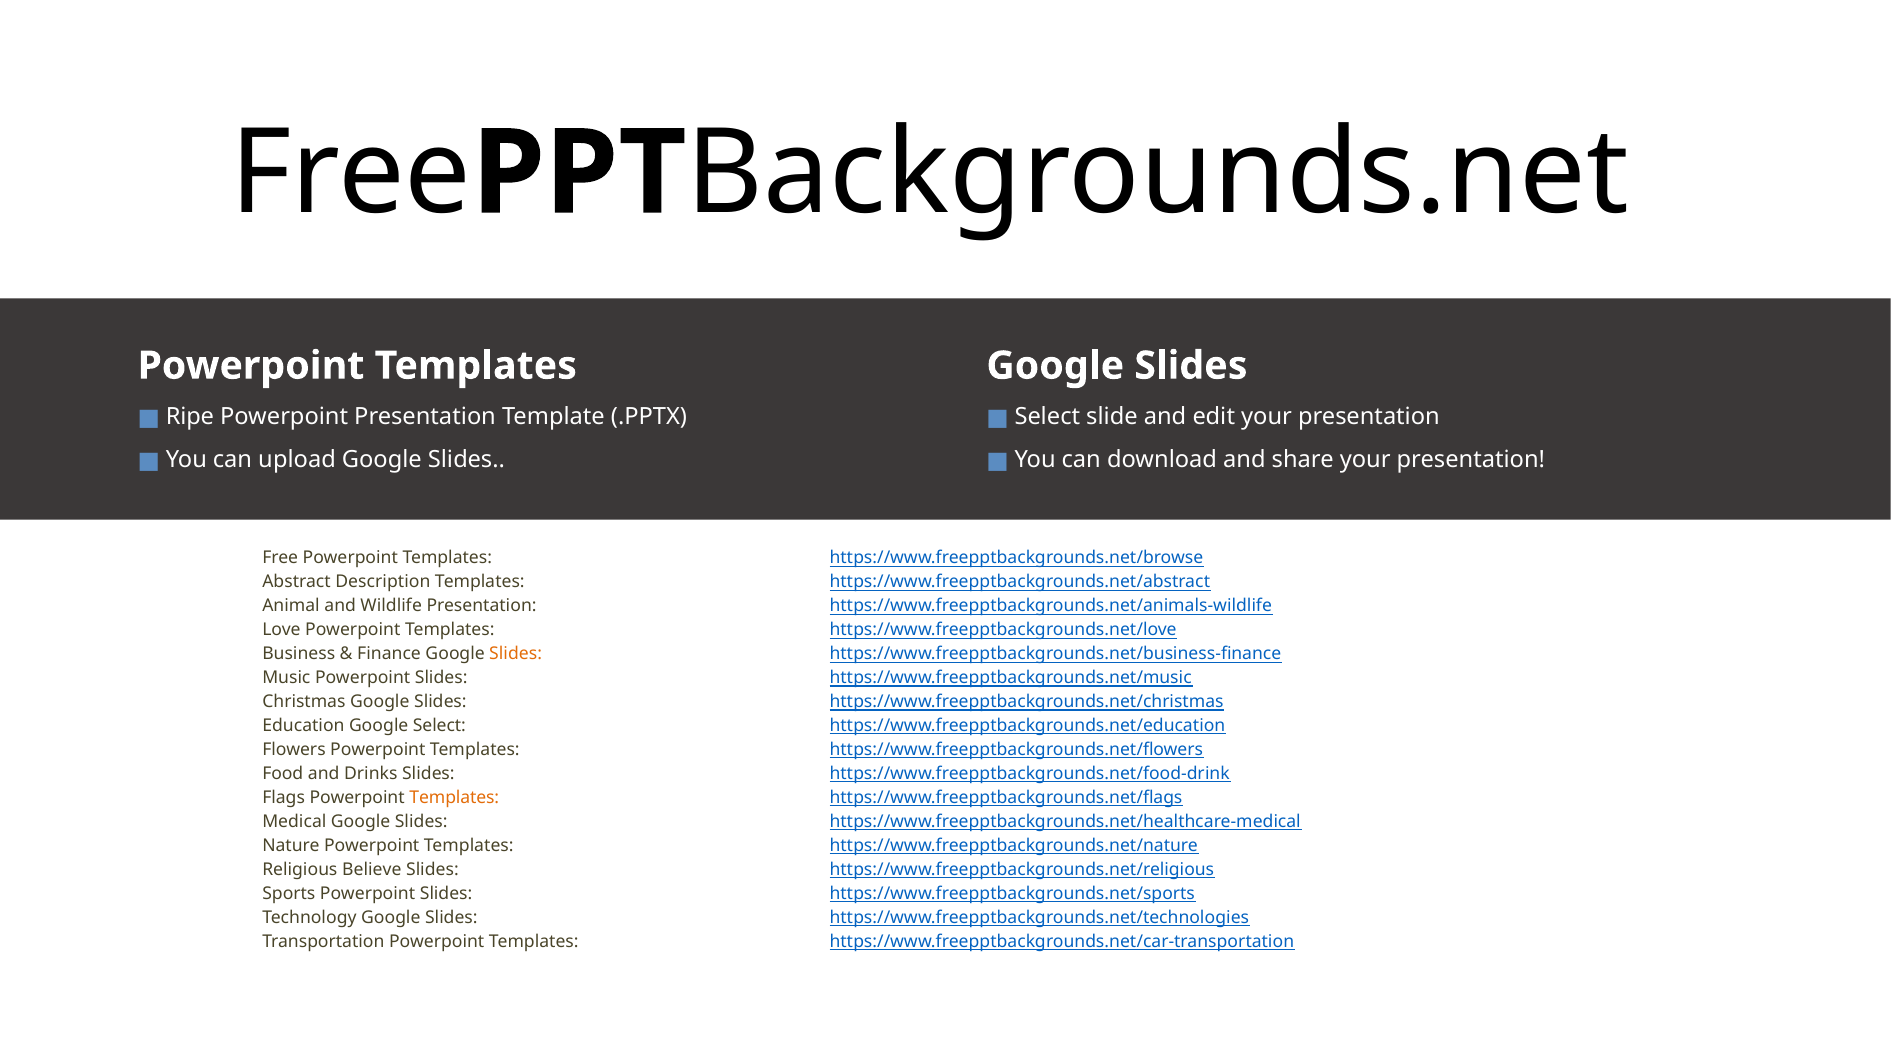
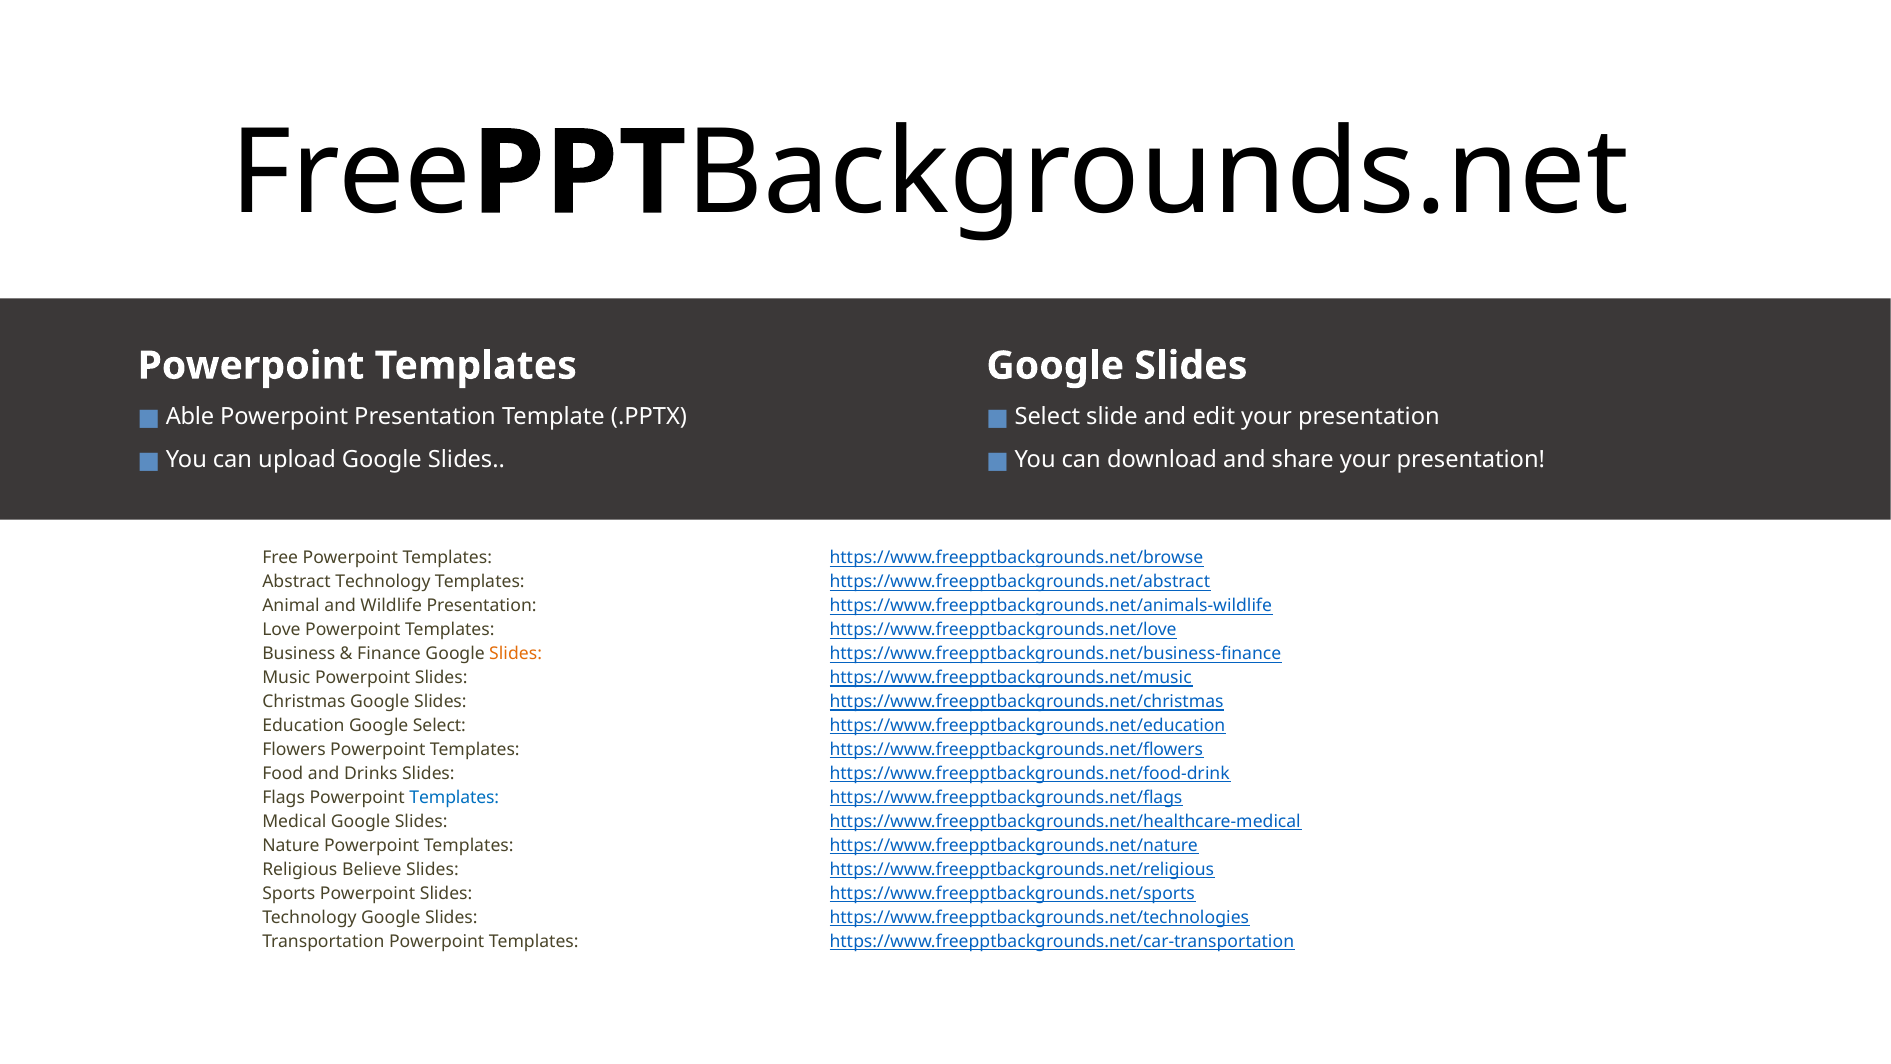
Ripe: Ripe -> Able (190, 417)
Abstract Description: Description -> Technology (383, 582)
Templates colour: orange -> blue (454, 798)
